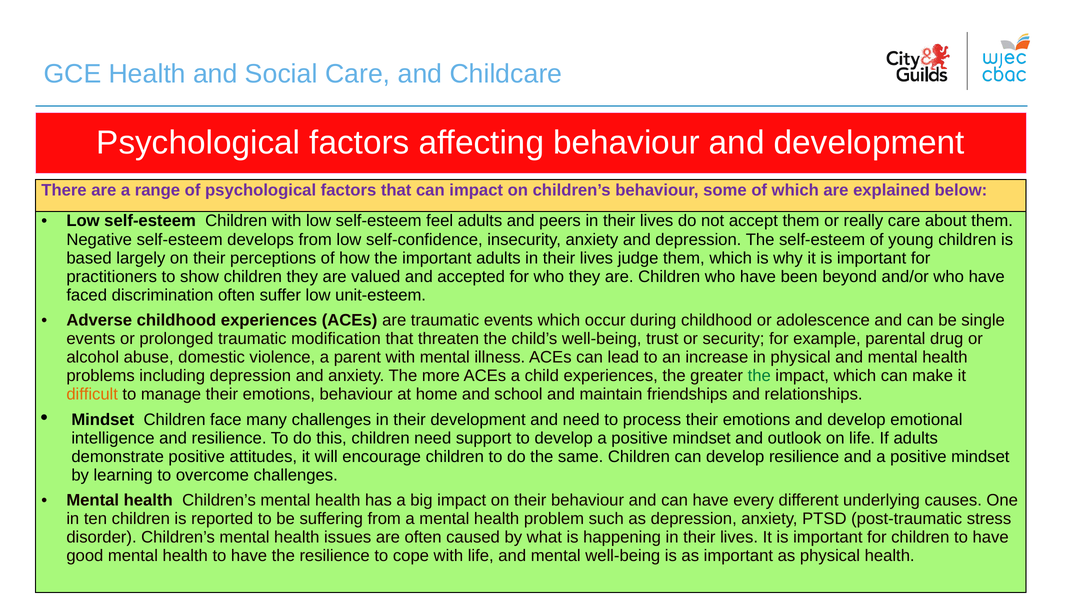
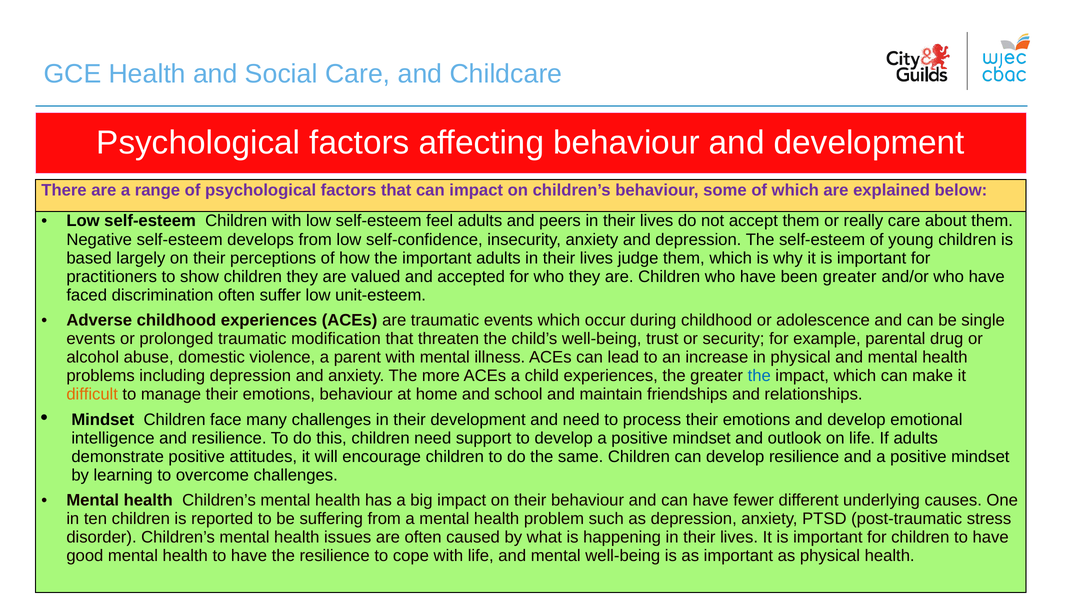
been beyond: beyond -> greater (850, 277)
the colour: green -> blue (759, 376)
every: every -> fewer (754, 500)
